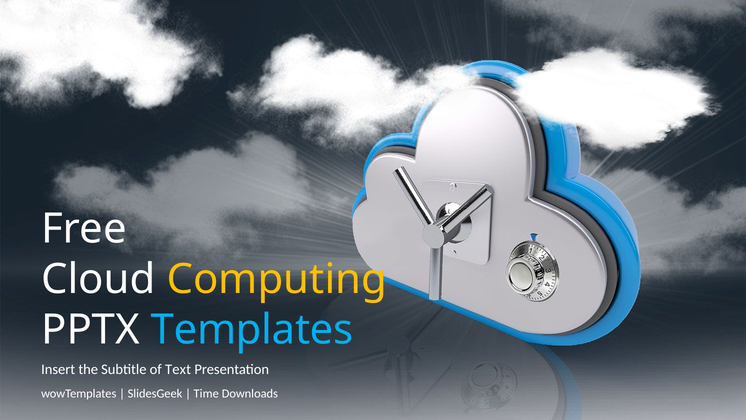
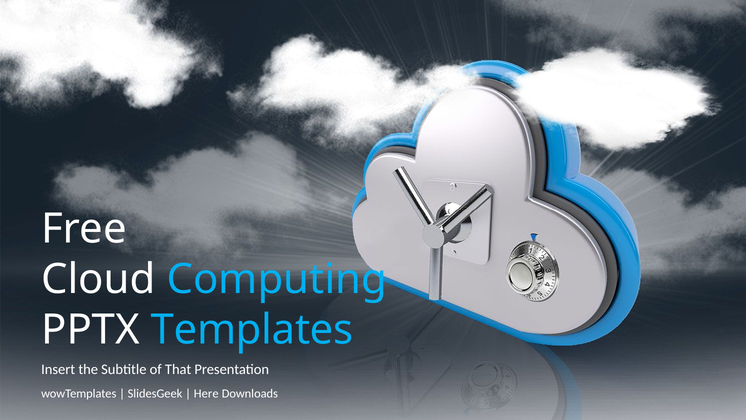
Computing colour: yellow -> light blue (277, 279)
Text: Text -> That (178, 369)
Time: Time -> Here (206, 393)
